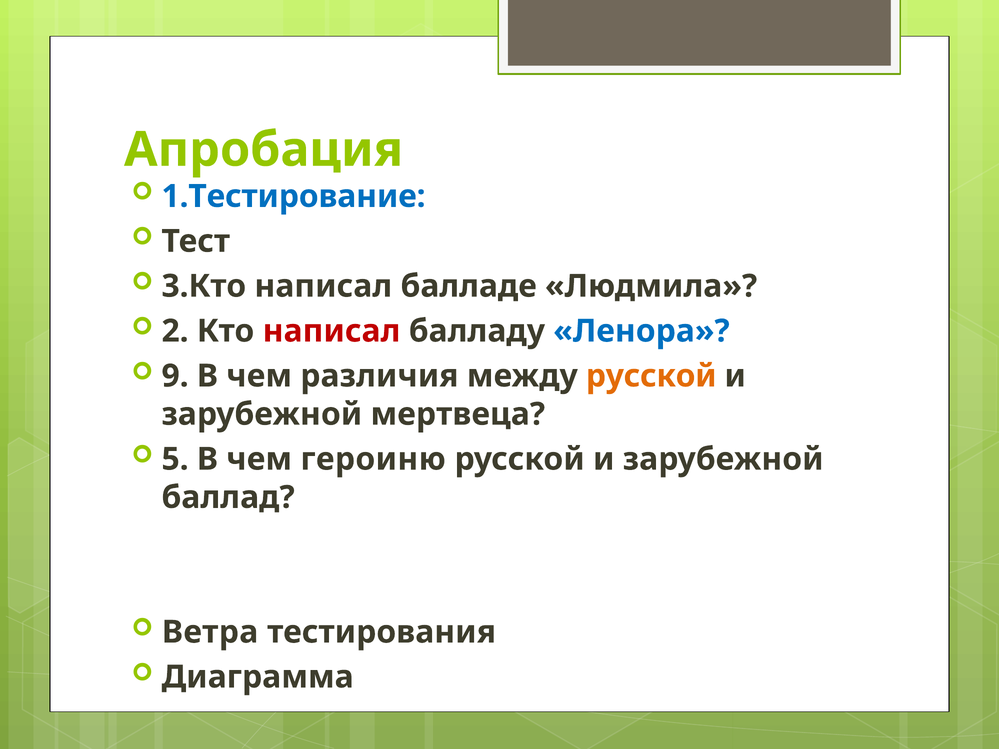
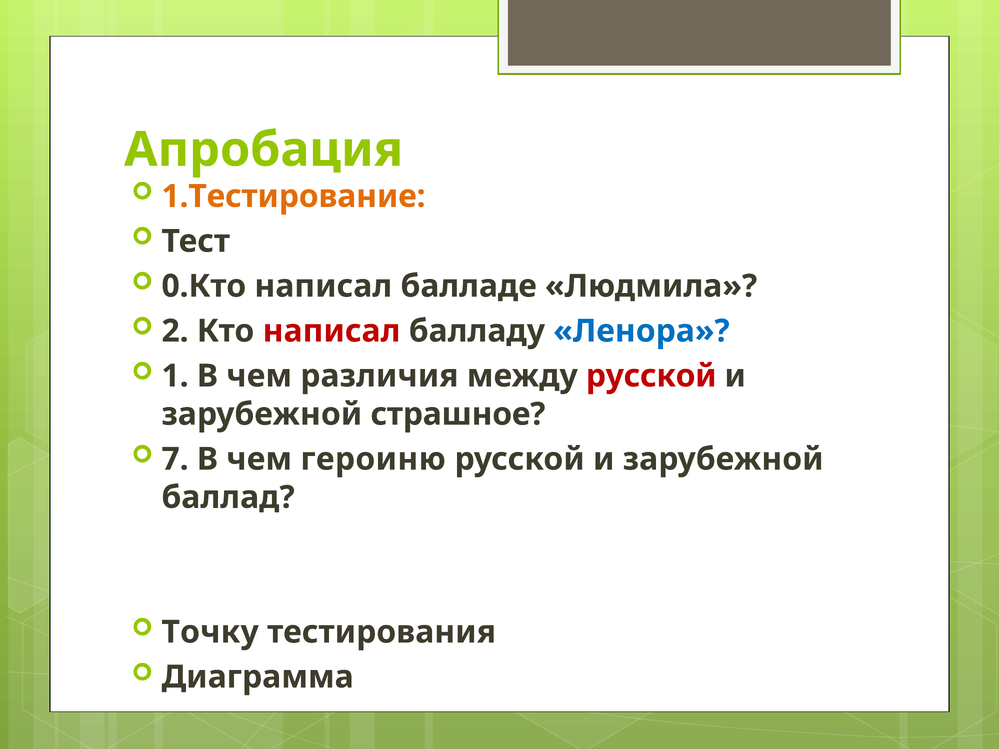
1.Тестирование colour: blue -> orange (294, 196)
3.Кто: 3.Кто -> 0.Кто (204, 286)
9: 9 -> 1 (175, 376)
русской colour: orange -> red (651, 376)
мертвеца: мертвеца -> страшное (458, 414)
5: 5 -> 7 (175, 459)
Ветра: Ветра -> Точку (210, 632)
